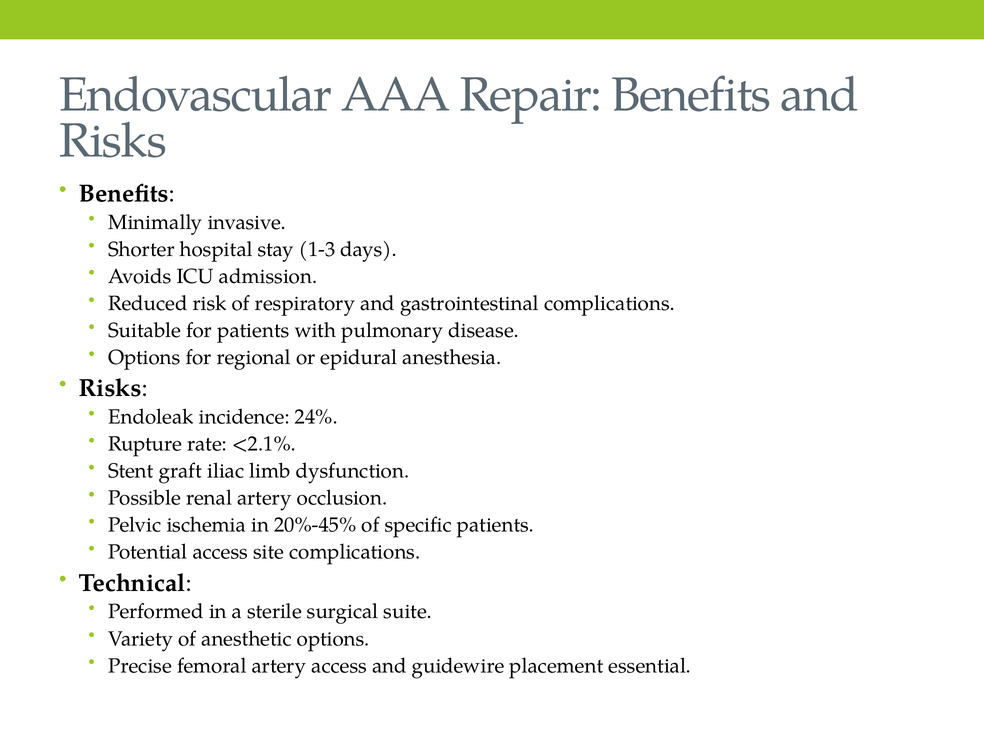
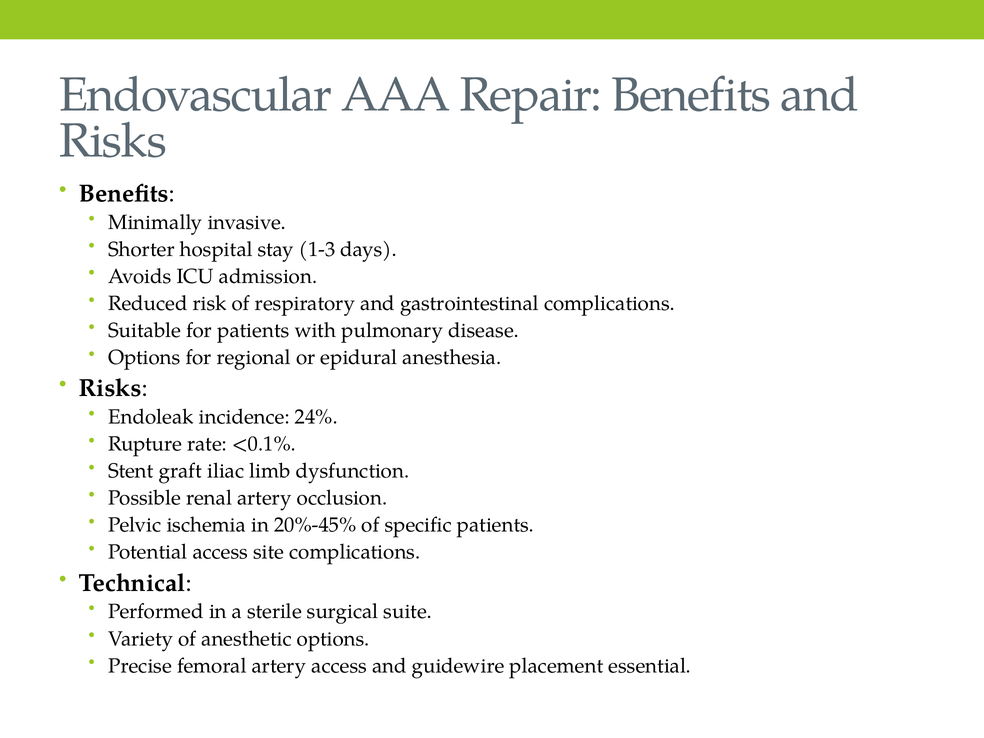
<2.1%: <2.1% -> <0.1% (264, 444)
